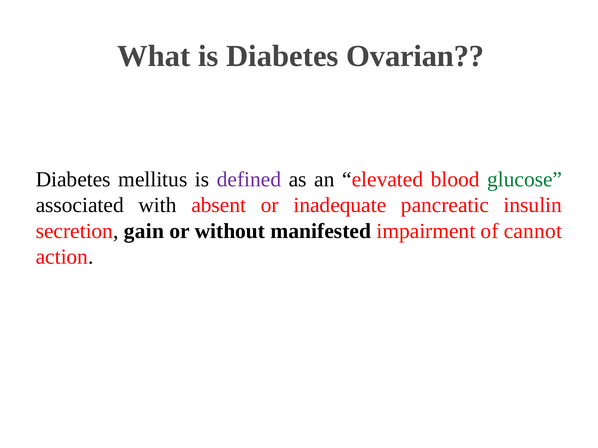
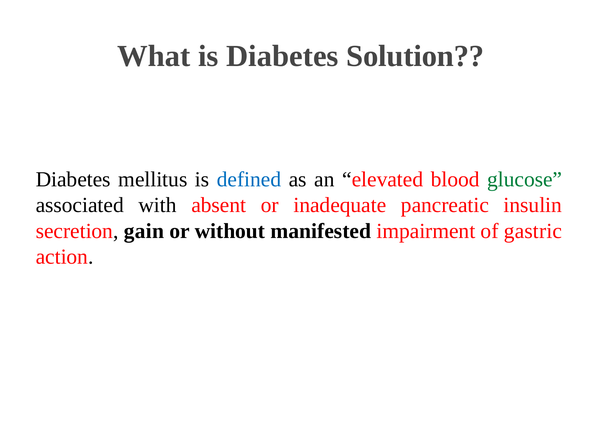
Ovarian: Ovarian -> Solution (415, 56)
defined colour: purple -> blue (249, 180)
cannot: cannot -> gastric (533, 231)
